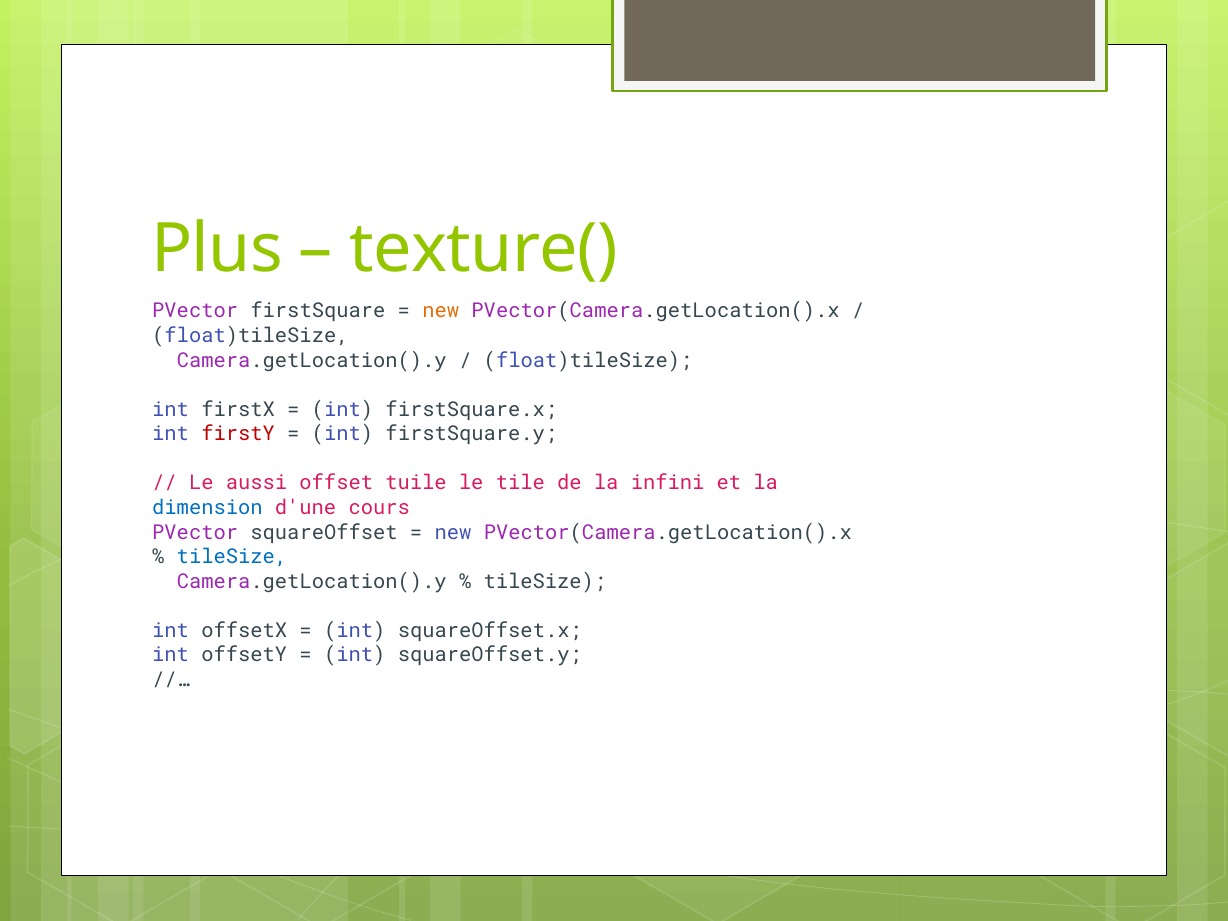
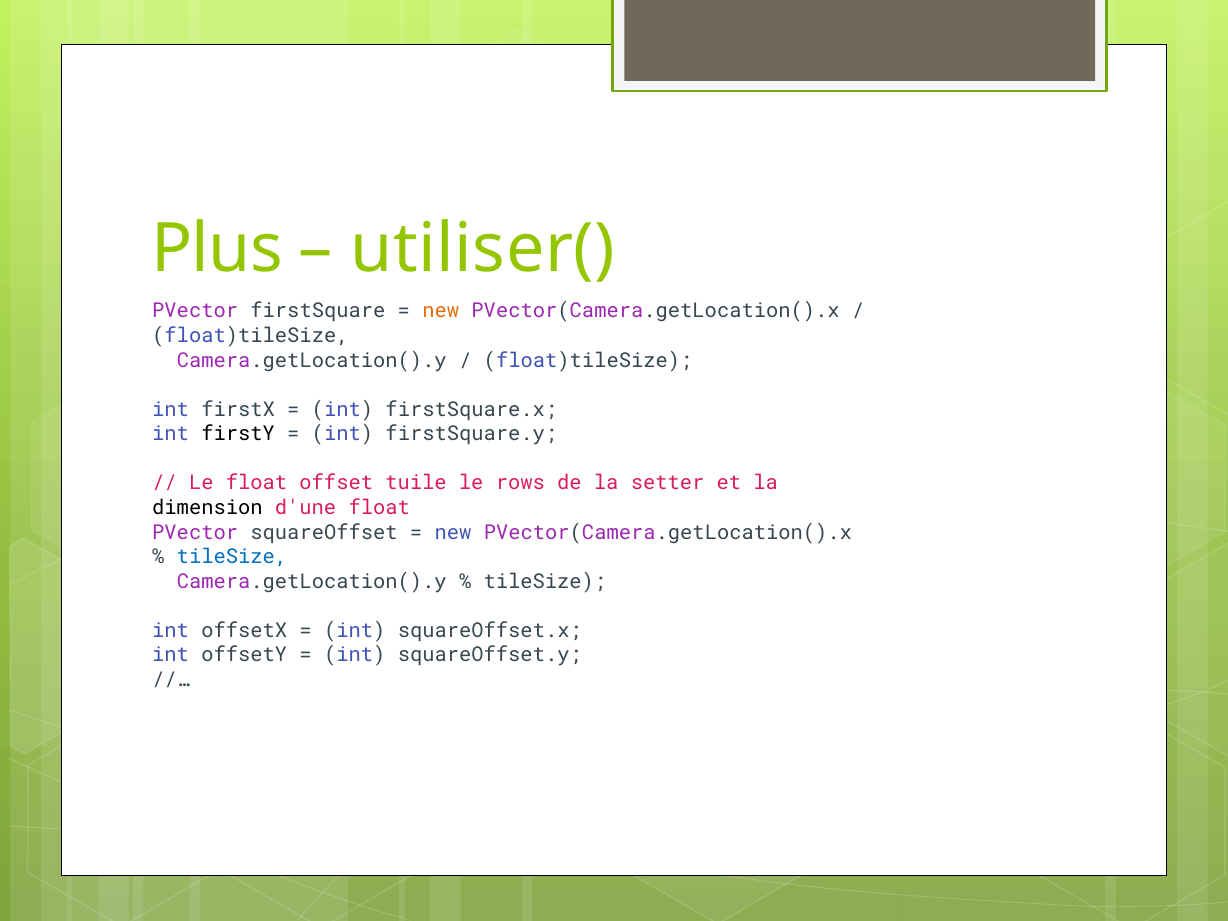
texture(: texture( -> utiliser( (483, 249)
firstY colour: red -> black (238, 434)
Le aussi: aussi -> float (256, 483)
tile: tile -> rows (520, 483)
infini: infini -> setter (668, 483)
dimension colour: blue -> black (207, 508)
d'une cours: cours -> float (379, 508)
